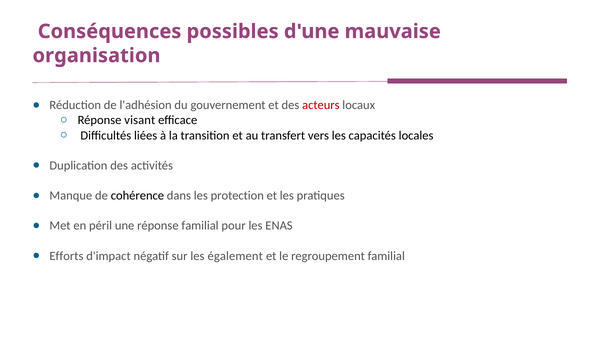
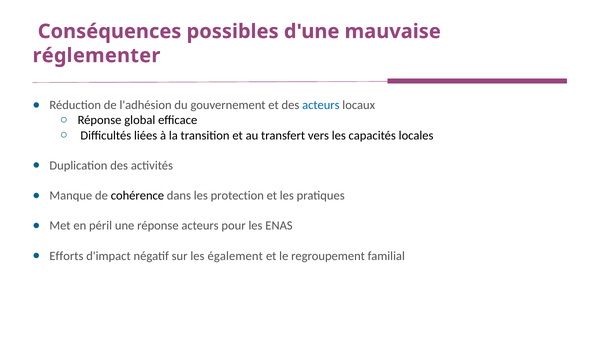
organisation: organisation -> réglementer (96, 56)
acteurs colour: red -> blue (321, 105)
visant: visant -> global (140, 120)
réponse familial: familial -> acteurs (200, 226)
